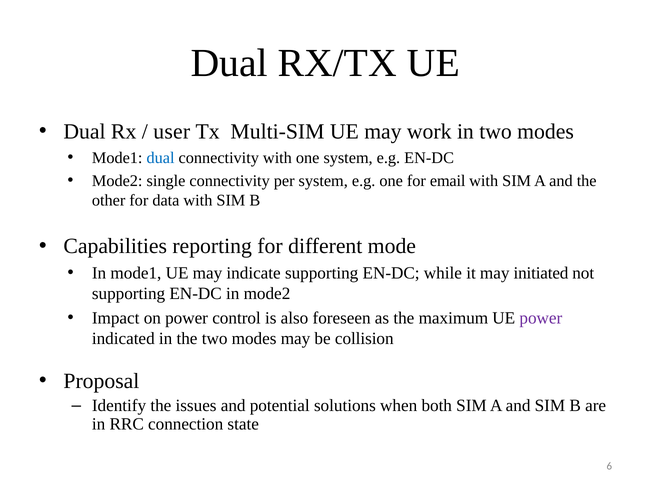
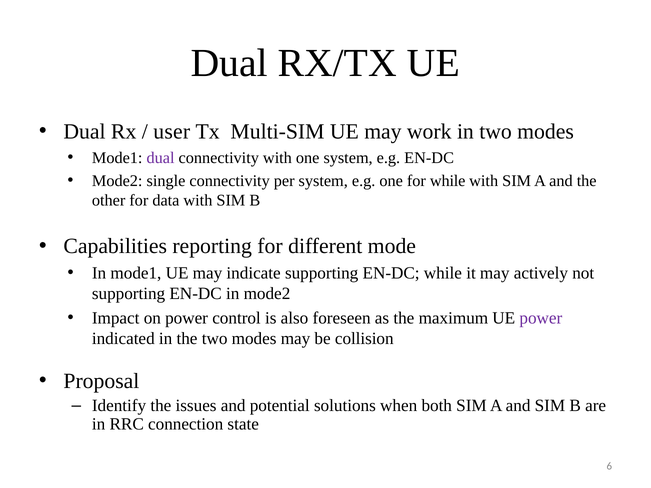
dual colour: blue -> purple (161, 158)
for email: email -> while (448, 181)
initiated: initiated -> actively (541, 273)
